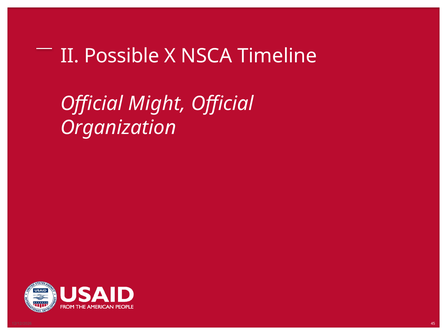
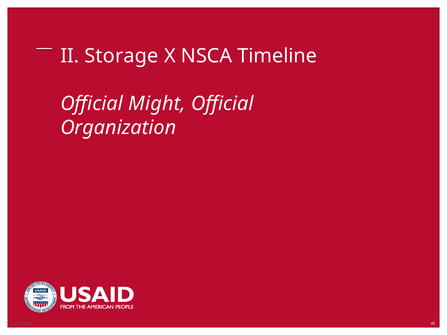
Possible: Possible -> Storage (122, 56)
